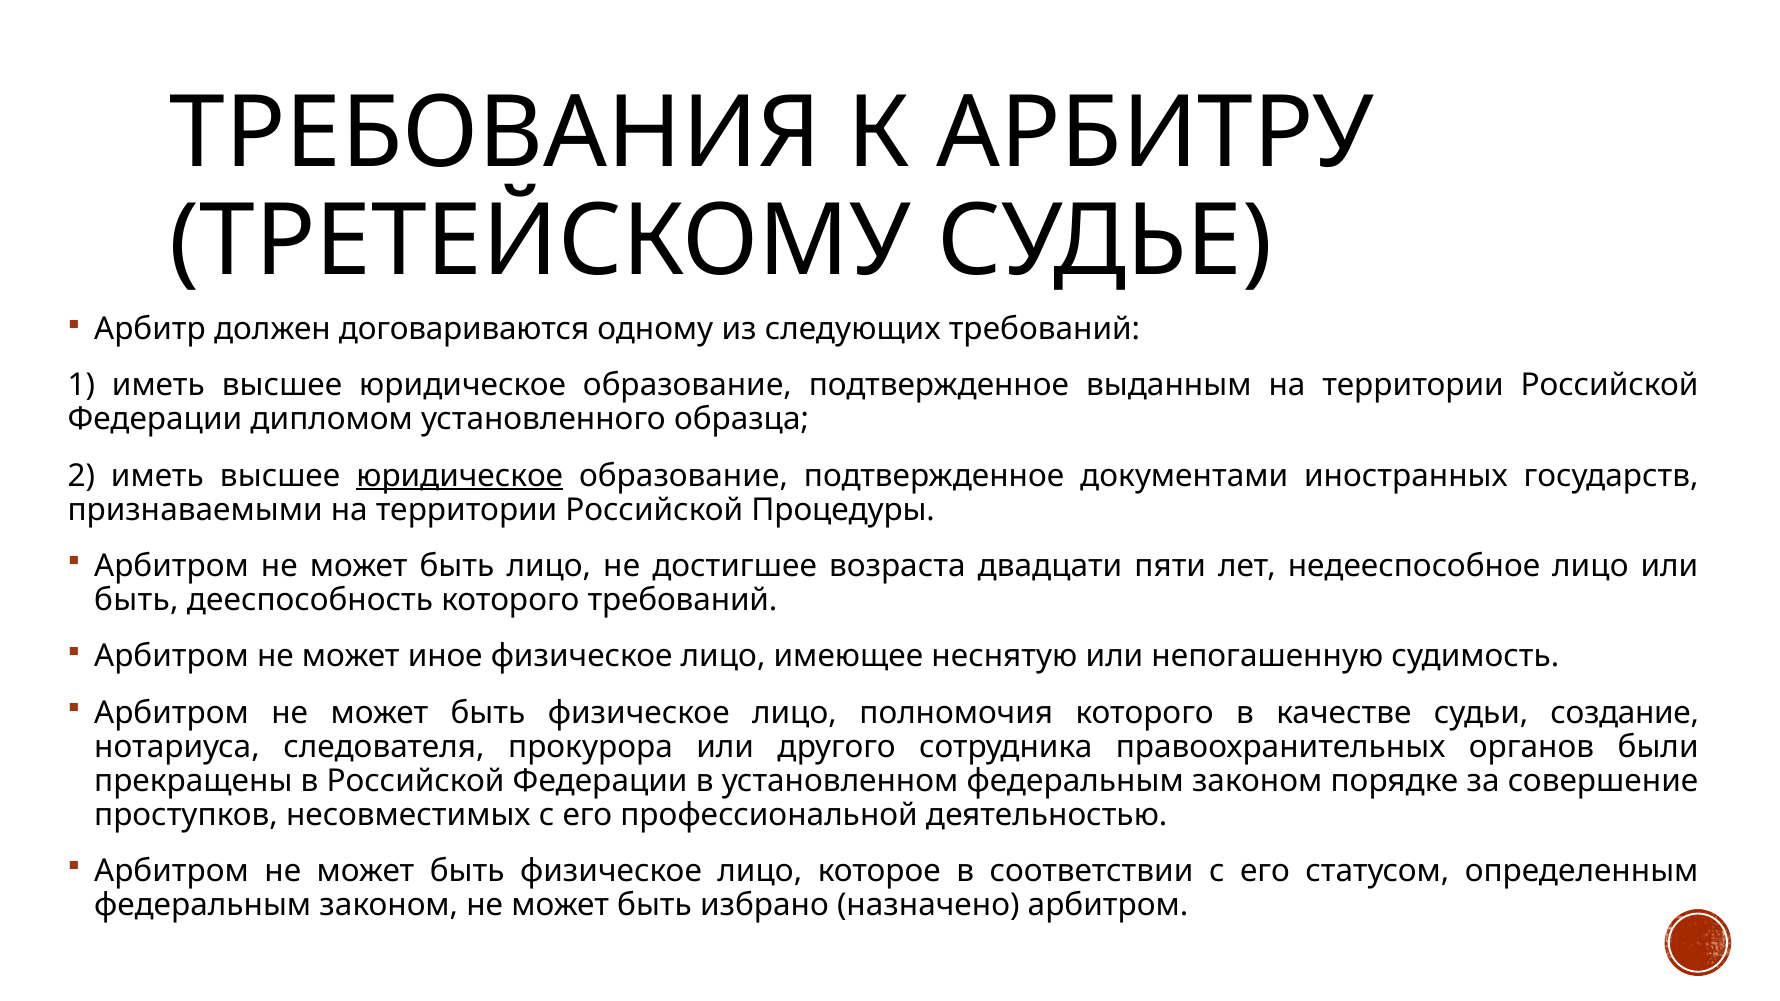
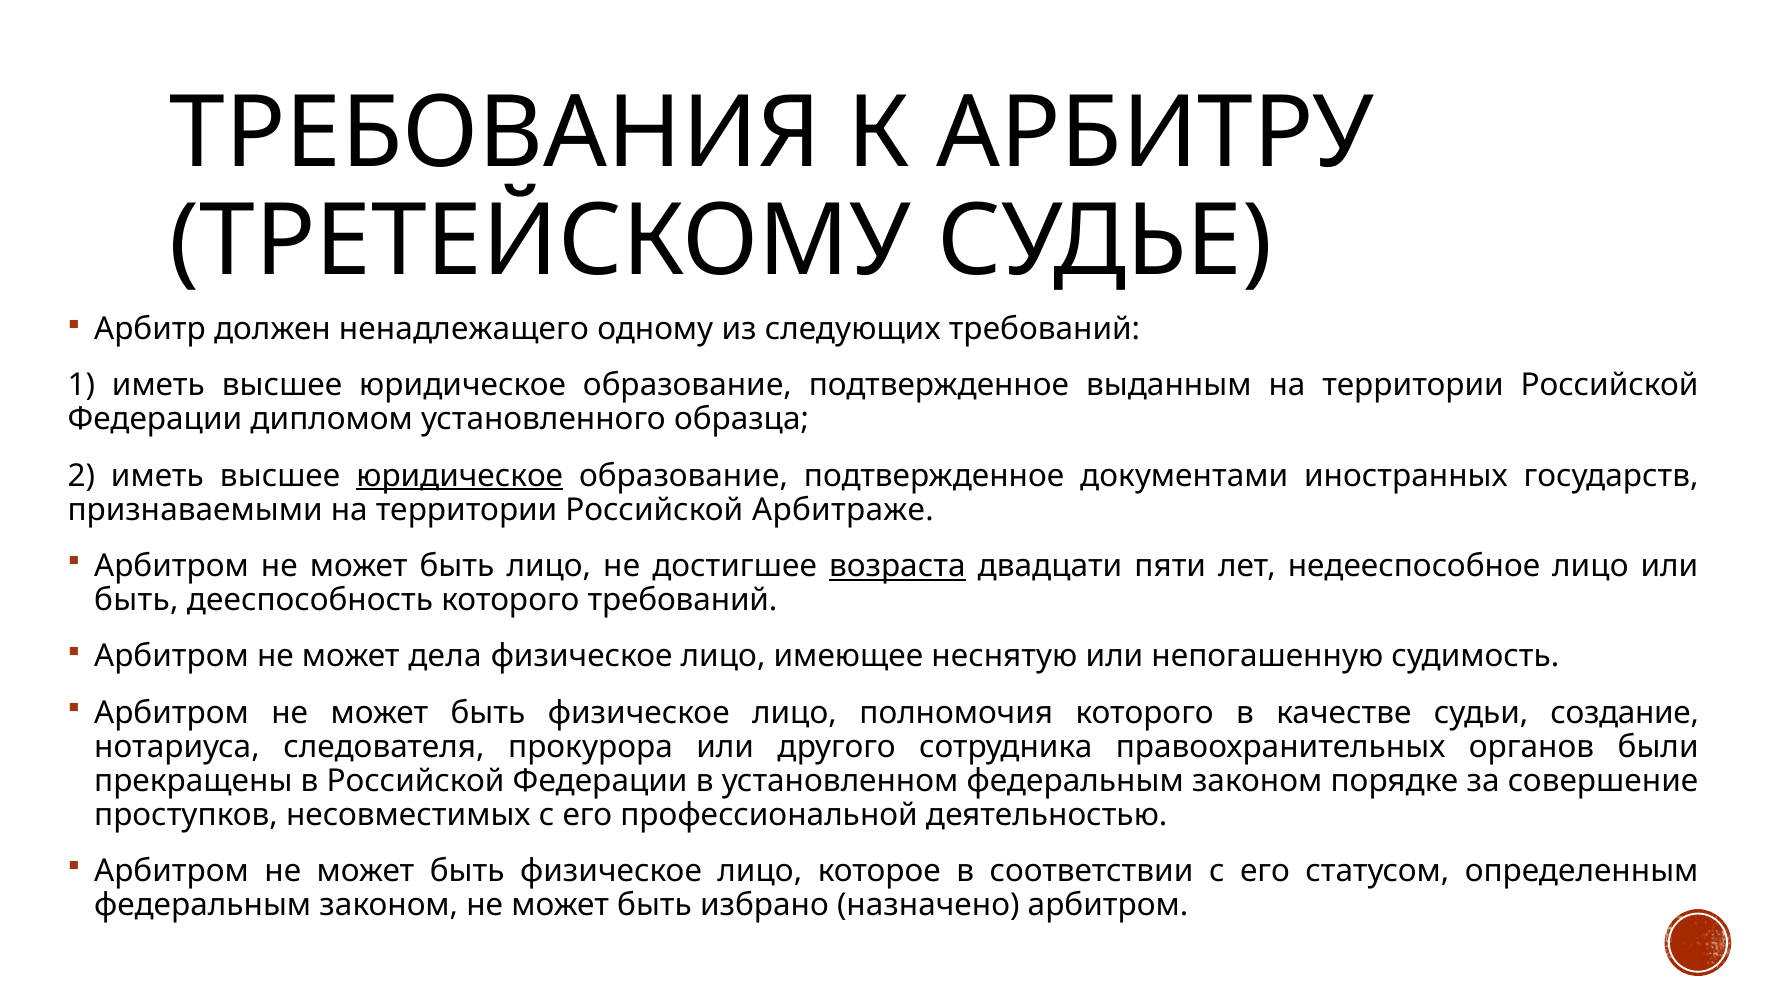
договариваются: договариваются -> ненадлежащего (464, 329)
Процедуры: Процедуры -> Арбитраже (843, 510)
возраста underline: none -> present (897, 566)
иное: иное -> дела (445, 657)
